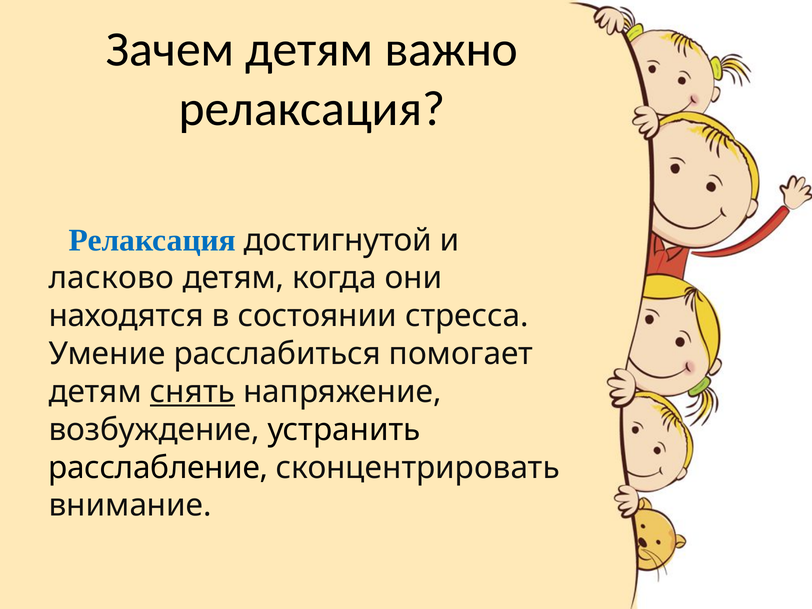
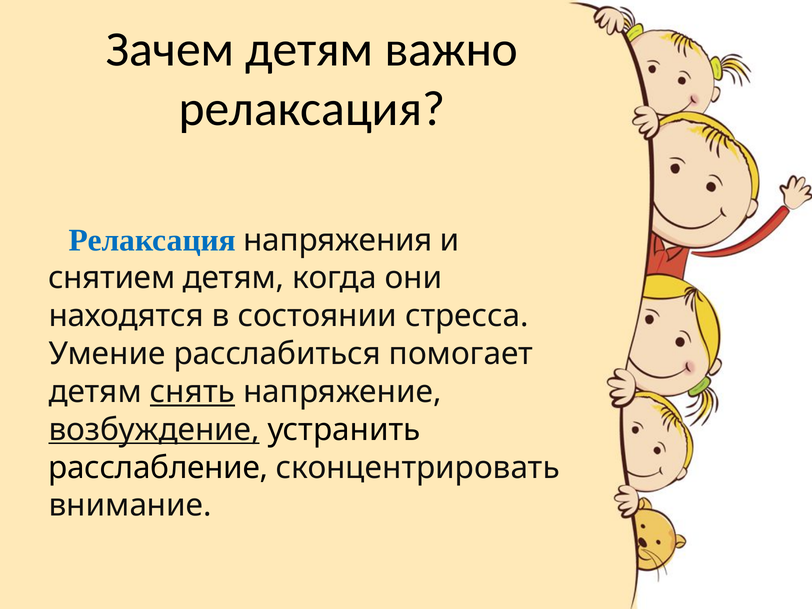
достигнутой: достигнутой -> напряжения (338, 240)
ласково: ласково -> снятием (112, 278)
возбуждение underline: none -> present (154, 430)
